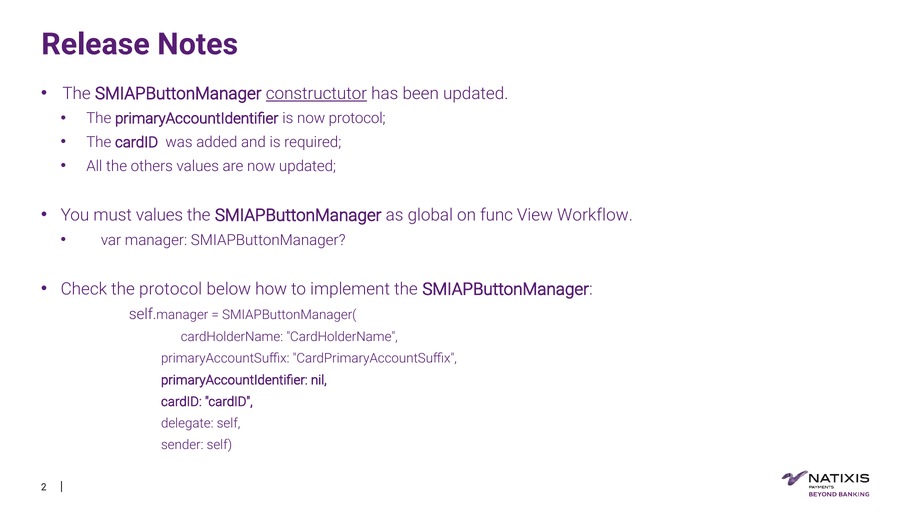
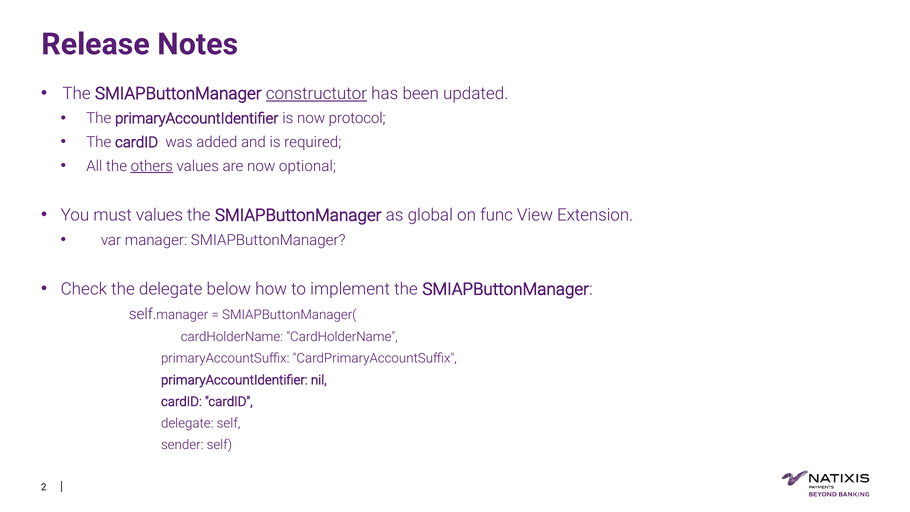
others underline: none -> present (152, 166)
now updated: updated -> optional (307, 166)
Workflow: Workflow -> Extension (595, 215)
the protocol: protocol -> delegate (171, 289)
